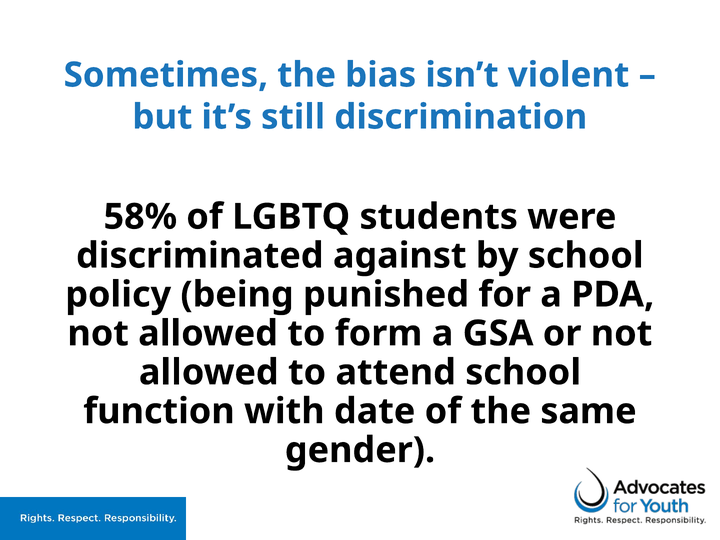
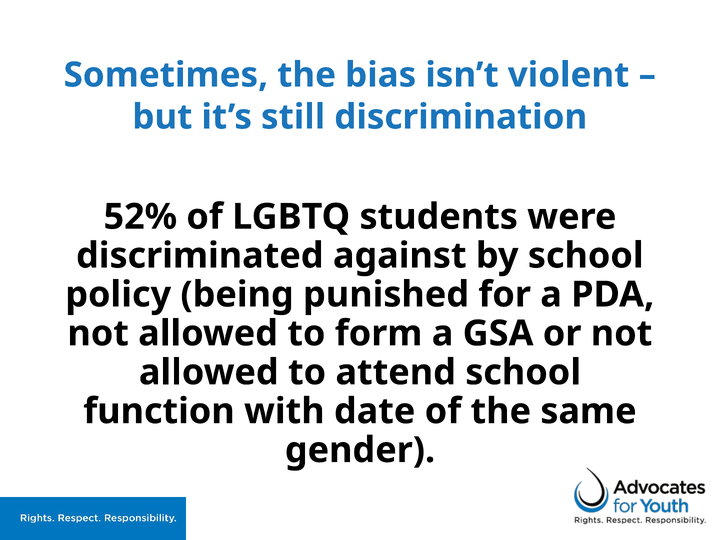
58%: 58% -> 52% (140, 217)
